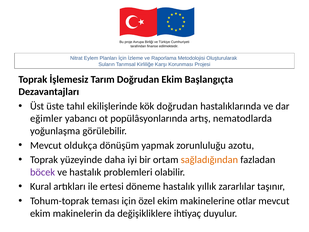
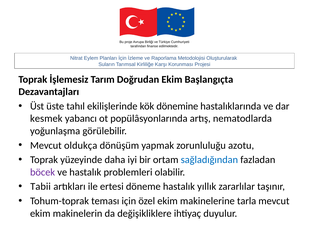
kök doğrudan: doğrudan -> dönemine (177, 106)
eğimler: eğimler -> kesmek (46, 118)
sağladığından colour: orange -> blue (209, 160)
Kural: Kural -> Tabii (41, 186)
otlar: otlar -> tarla (247, 201)
